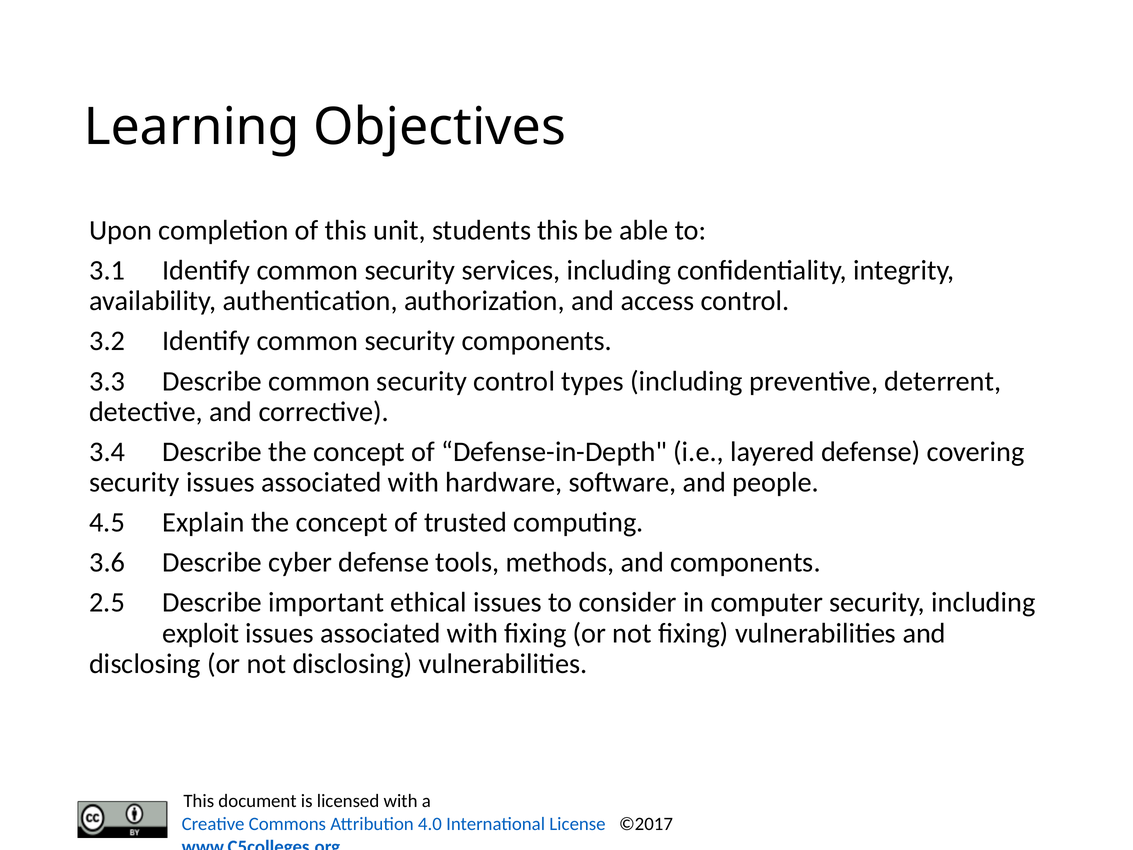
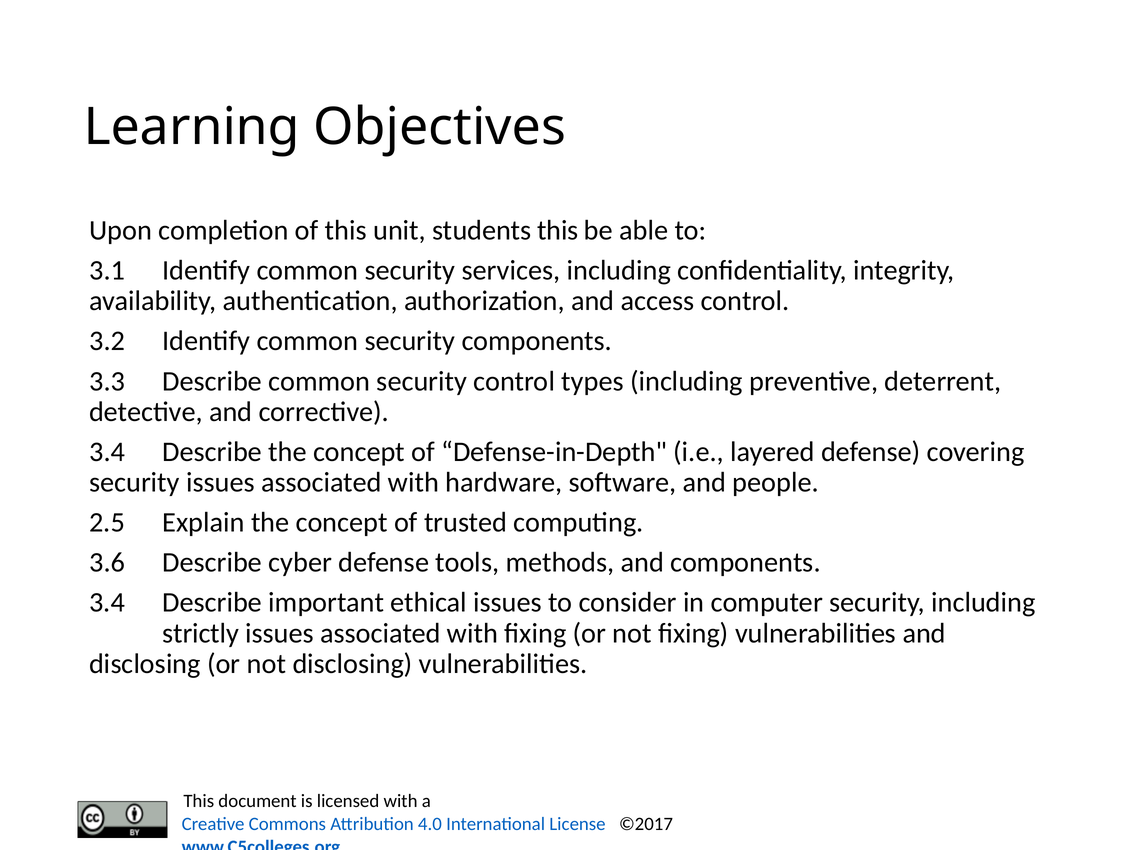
4.5: 4.5 -> 2.5 (107, 522)
2.5: 2.5 -> 3.4 (107, 602)
exploit: exploit -> strictly (201, 633)
